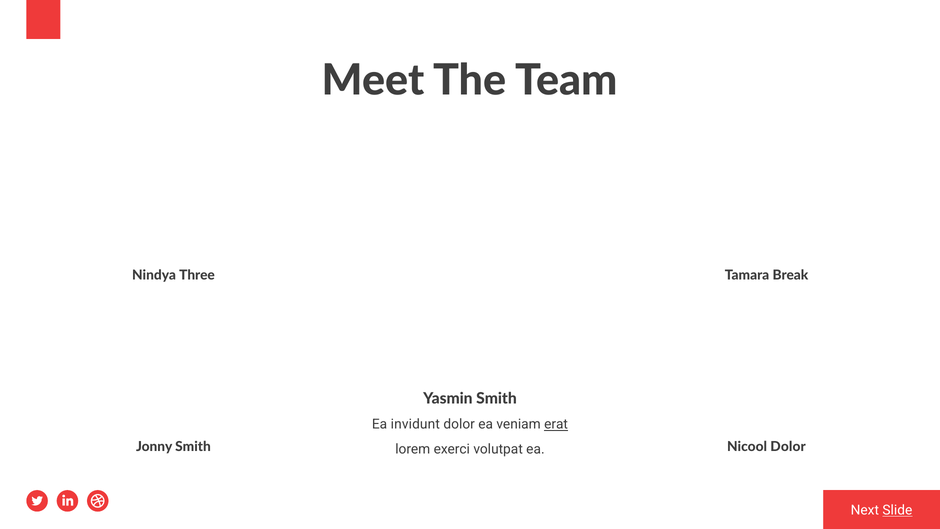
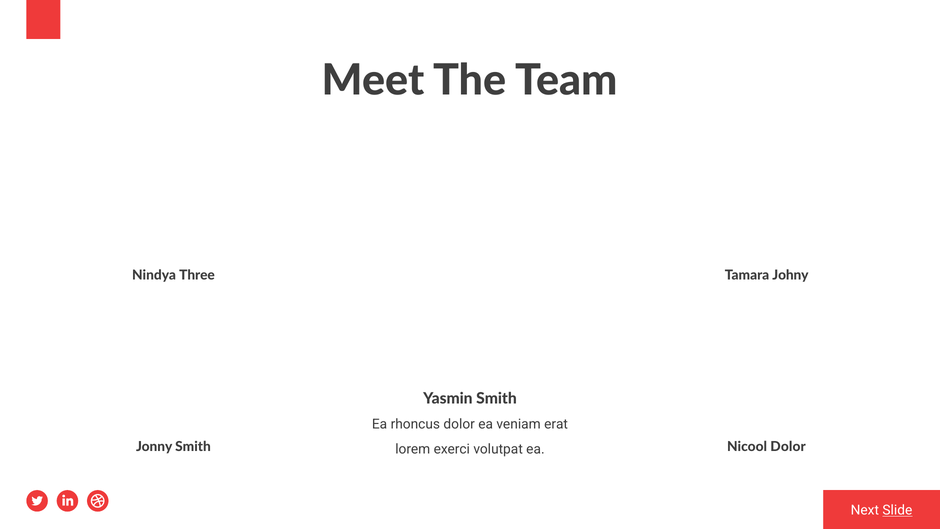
Break: Break -> Johny (790, 275)
invidunt: invidunt -> rhoncus (415, 424)
erat underline: present -> none (556, 424)
